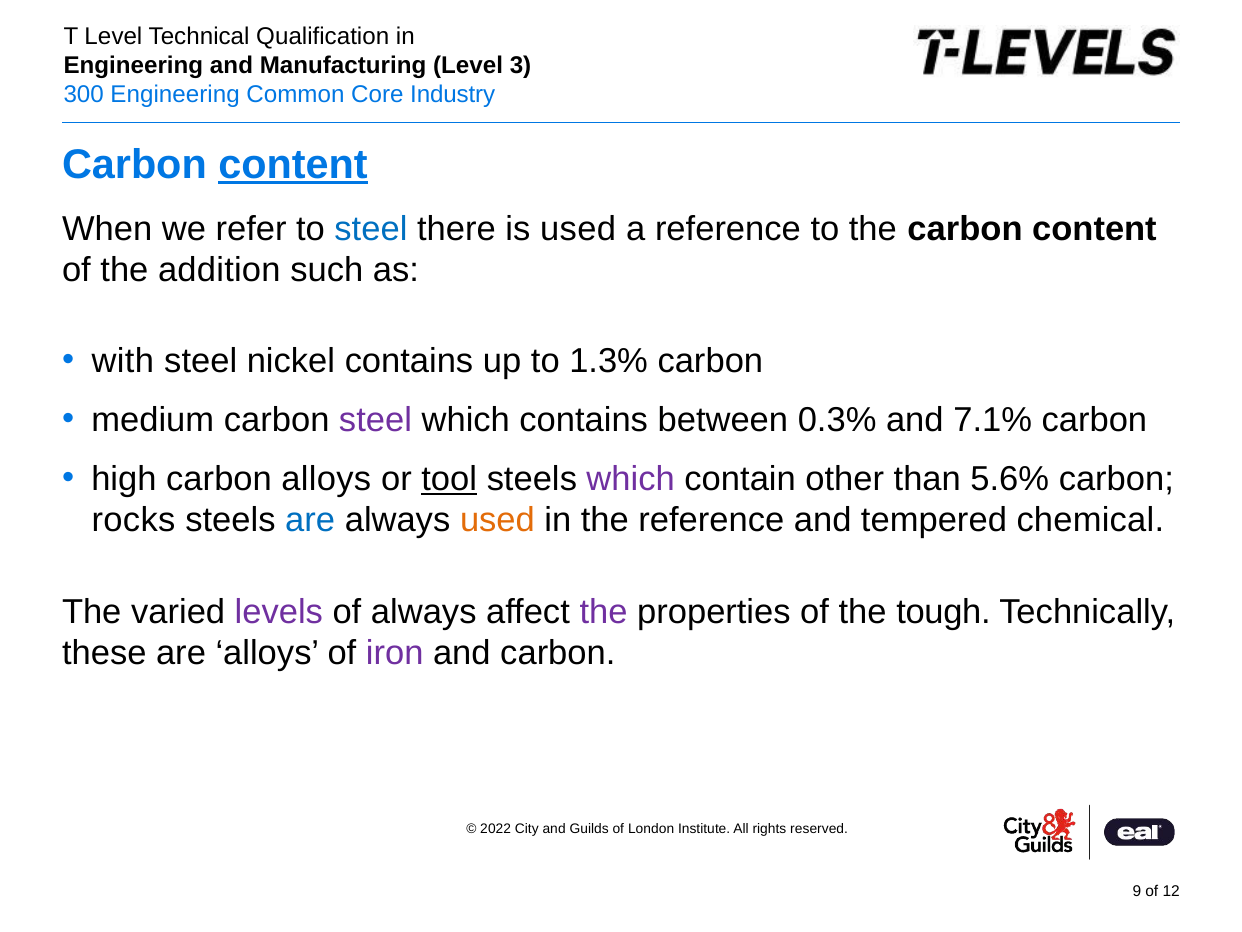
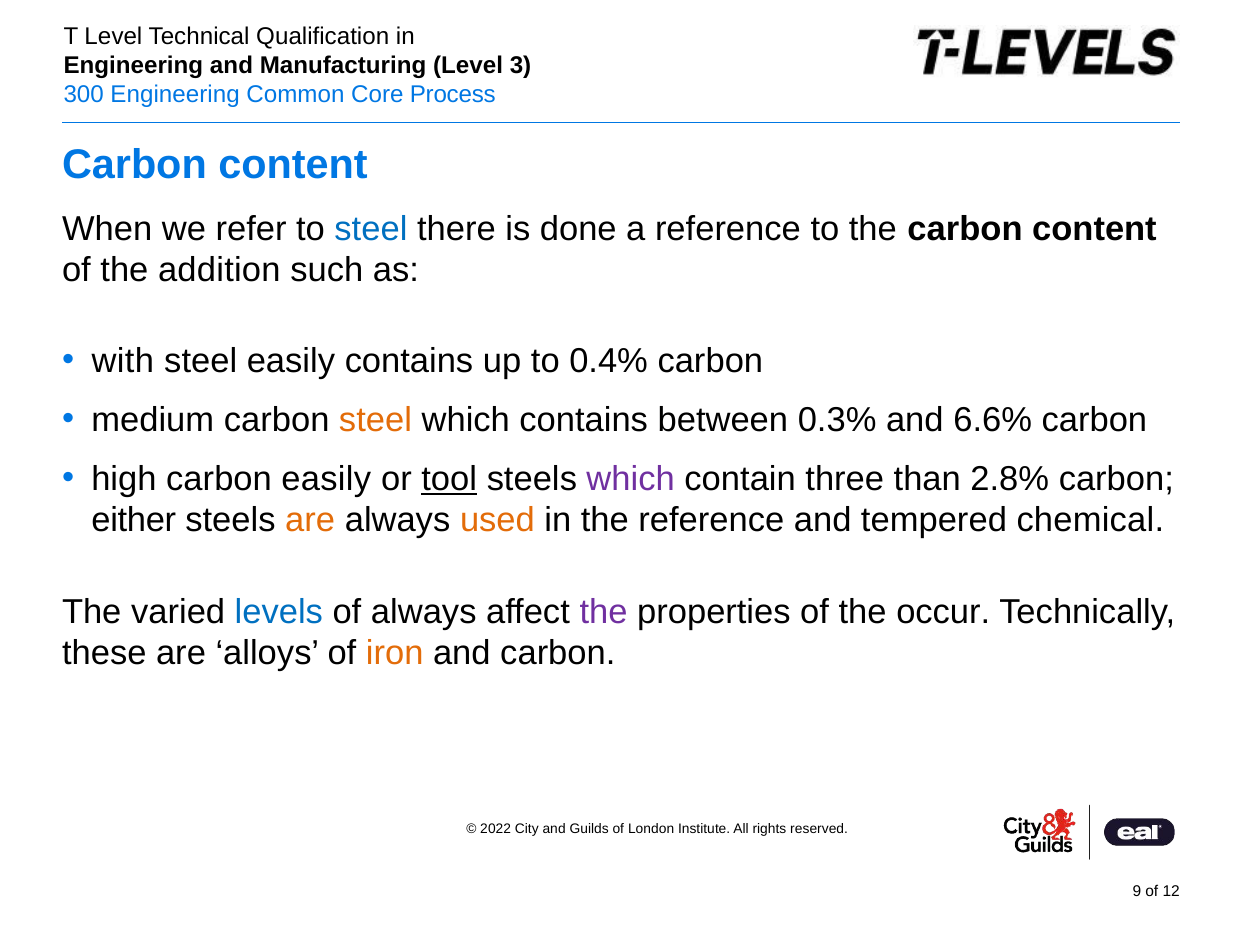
Industry: Industry -> Process (453, 95)
content underline: present -> none (293, 165)
is used: used -> done (578, 228)
steel nickel: nickel -> easily (291, 361)
1.3%: 1.3% -> 0.4% (609, 361)
steel colour: purple -> orange (375, 420)
7.1%: 7.1% -> 6.6% (993, 420)
carbon alloys: alloys -> easily (326, 479)
other: other -> three (845, 479)
5.6%: 5.6% -> 2.8% (1010, 479)
rocks: rocks -> either (134, 520)
are colour: blue -> orange (310, 520)
levels colour: purple -> blue (279, 611)
tough: tough -> occur (943, 611)
iron colour: purple -> orange (395, 653)
